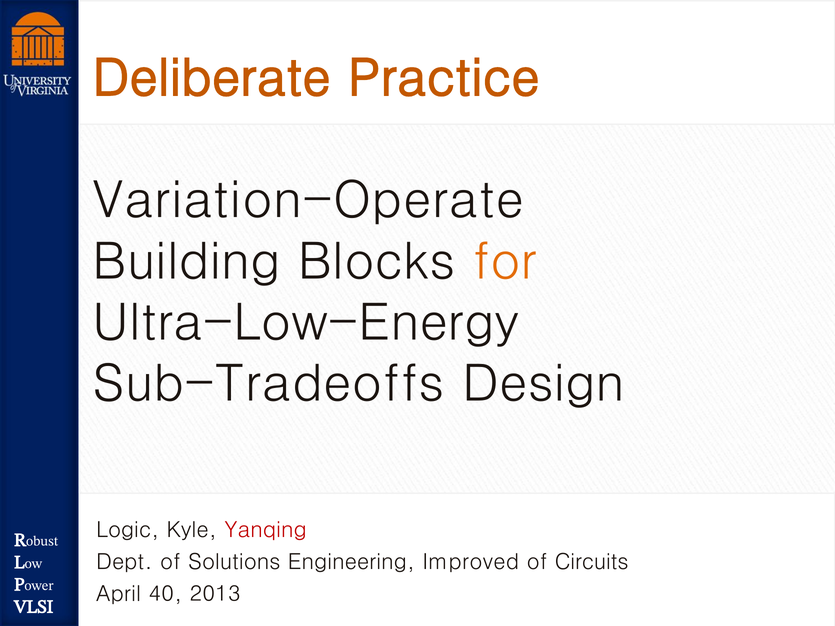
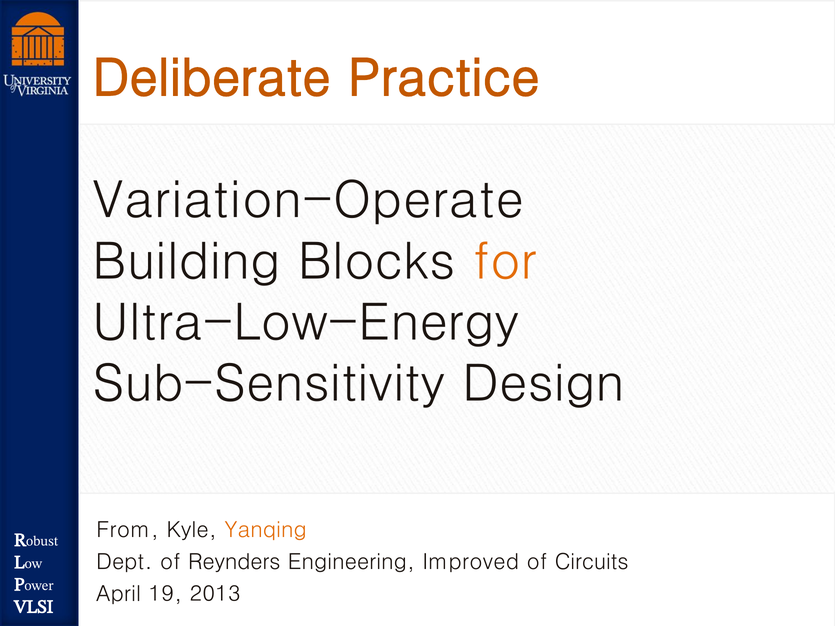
Sub-Tradeoffs: Sub-Tradeoffs -> Sub-Sensitivity (269, 384)
Logic: Logic -> From (128, 530)
Yanqing colour: red -> orange (265, 530)
Solutions: Solutions -> Reynders (234, 562)
40: 40 -> 19 (165, 594)
